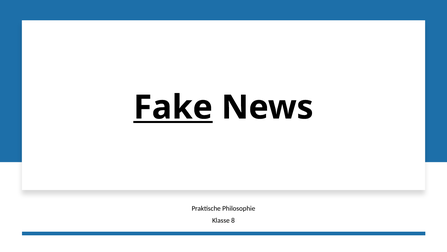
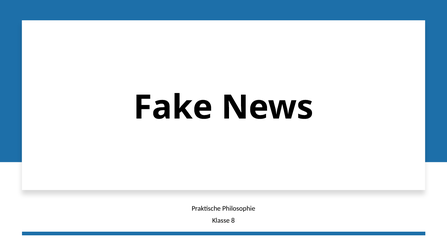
Fake underline: present -> none (173, 107)
